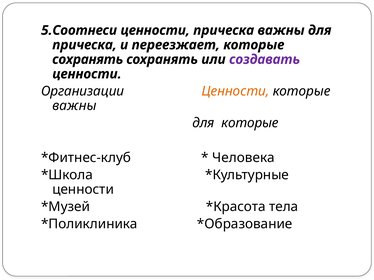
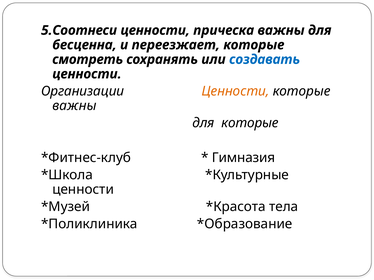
прическа: прическа -> бесценна (84, 45)
сохранять: сохранять -> смотреть (88, 60)
создавать colour: purple -> blue (265, 60)
Человека: Человека -> Гимназия (244, 158)
